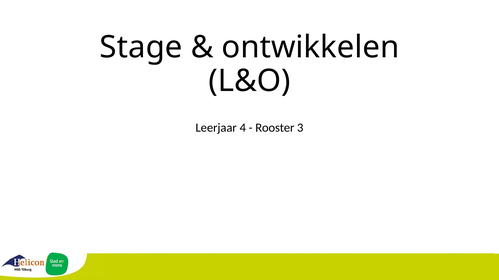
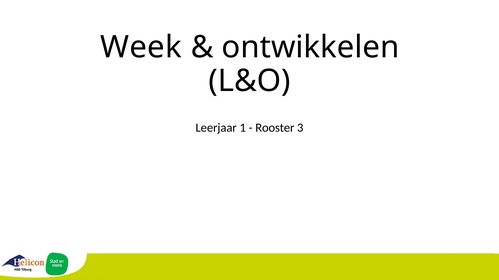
Stage: Stage -> Week (141, 47)
4: 4 -> 1 (243, 128)
